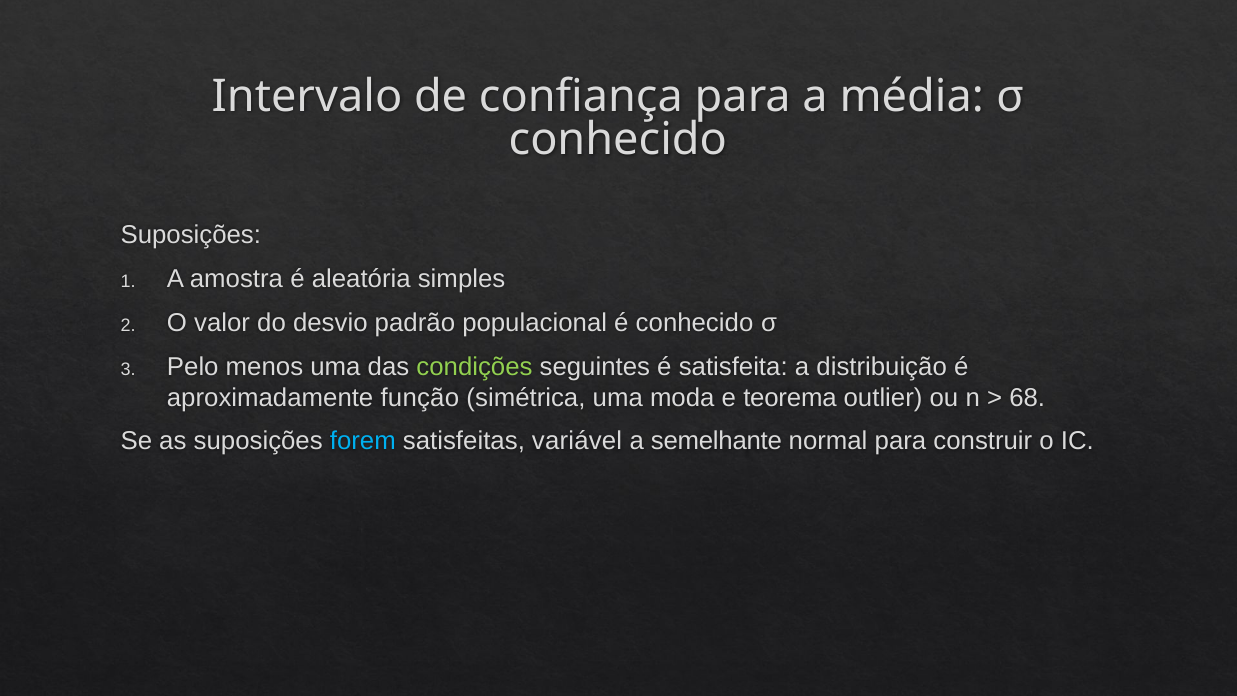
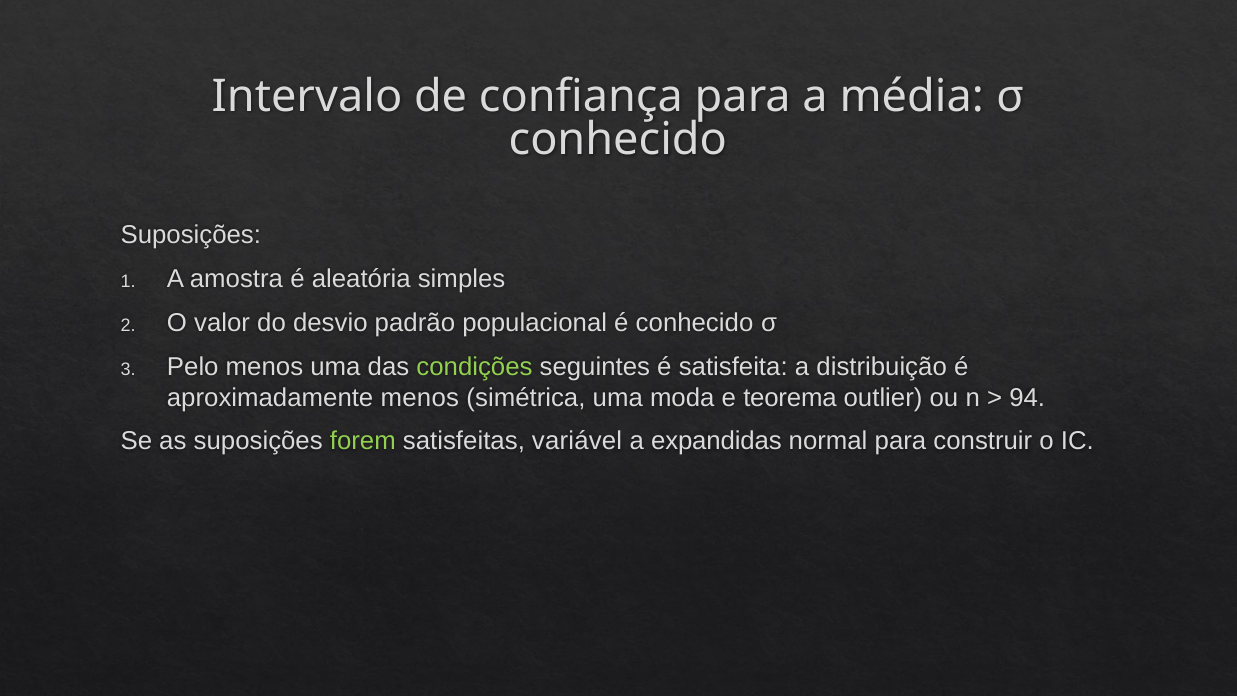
aproximadamente função: função -> menos (420, 397)
68: 68 -> 94 (1027, 397)
forem colour: light blue -> light green (363, 441)
semelhante: semelhante -> expandidas (716, 441)
